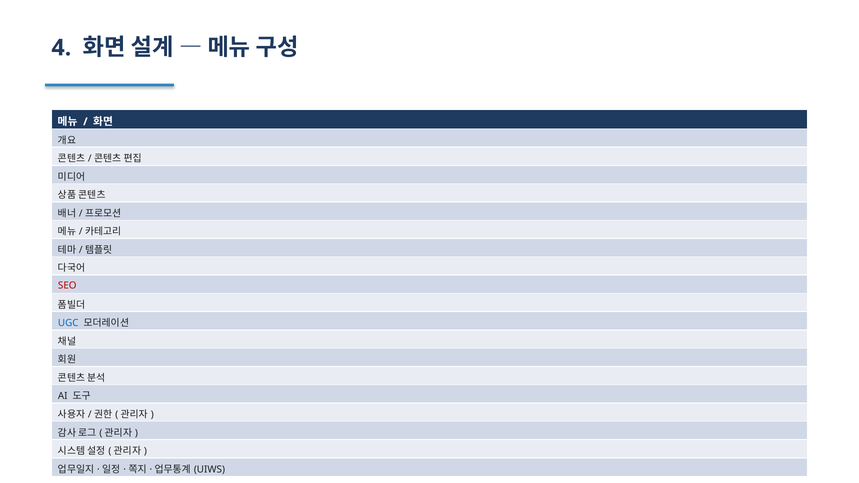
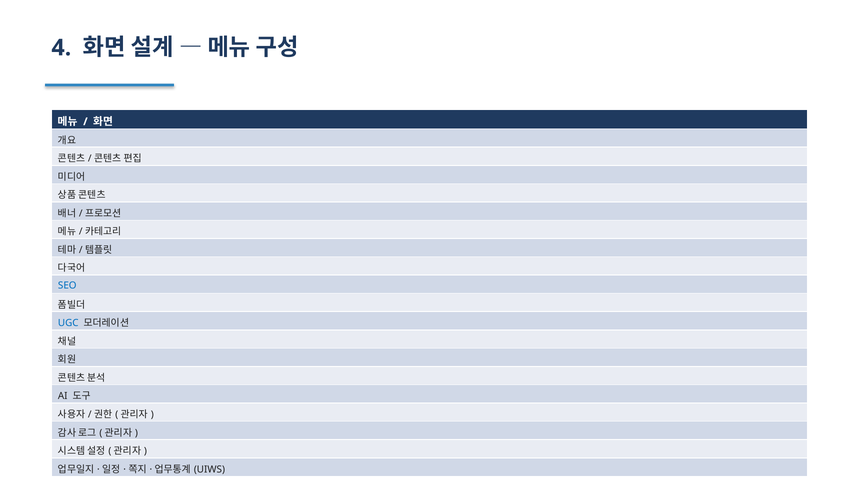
SEO colour: red -> blue (67, 286)
